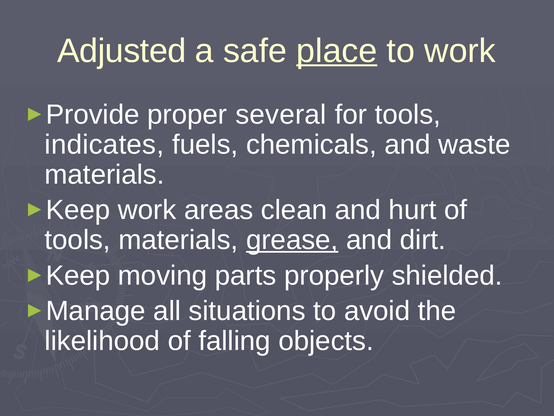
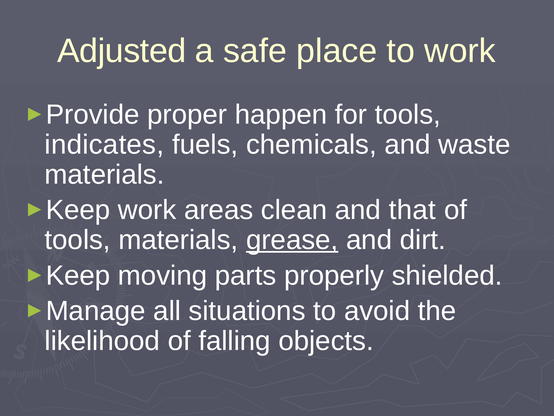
place underline: present -> none (337, 51)
several: several -> happen (281, 115)
hurt: hurt -> that (412, 210)
